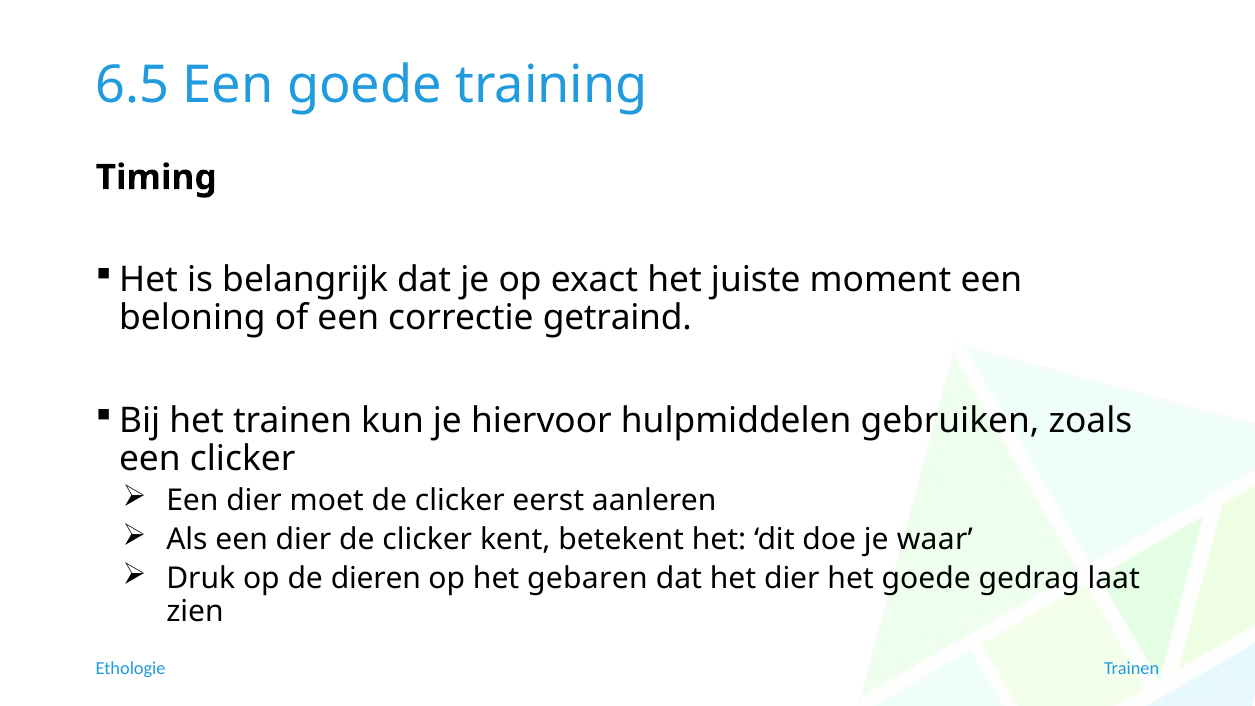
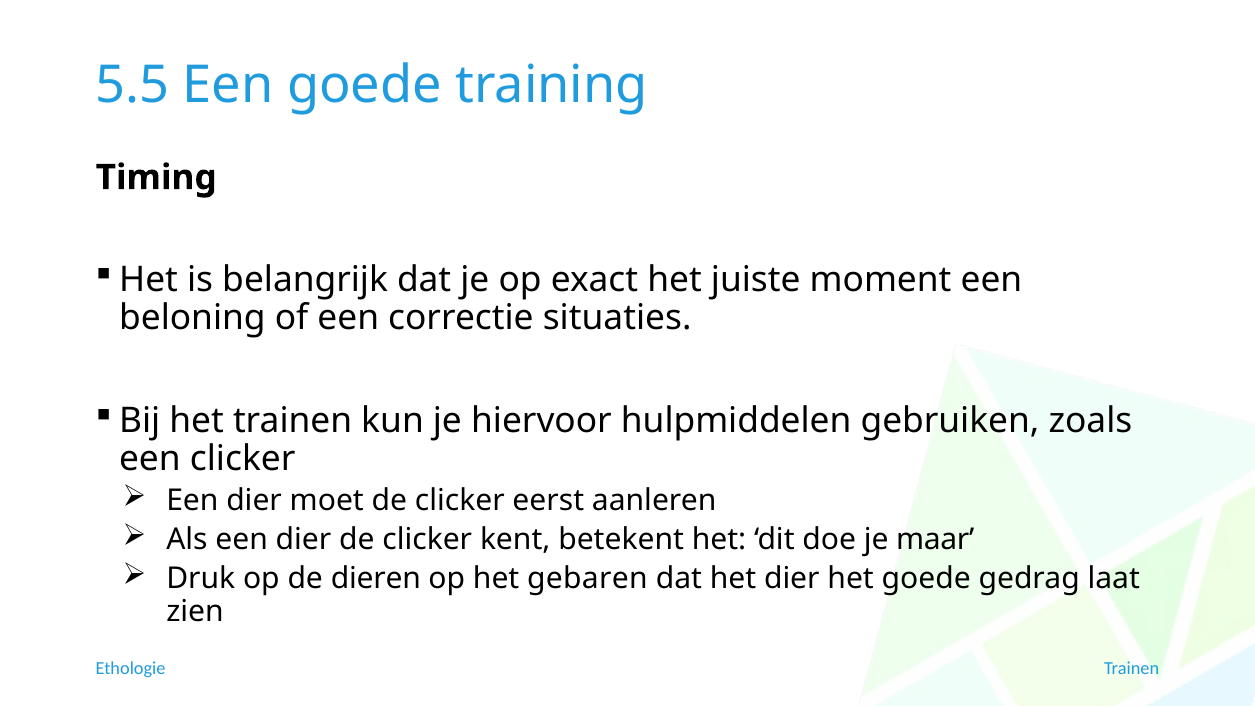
6.5: 6.5 -> 5.5 (133, 86)
getraind: getraind -> situaties (617, 318)
waar: waar -> maar (935, 540)
